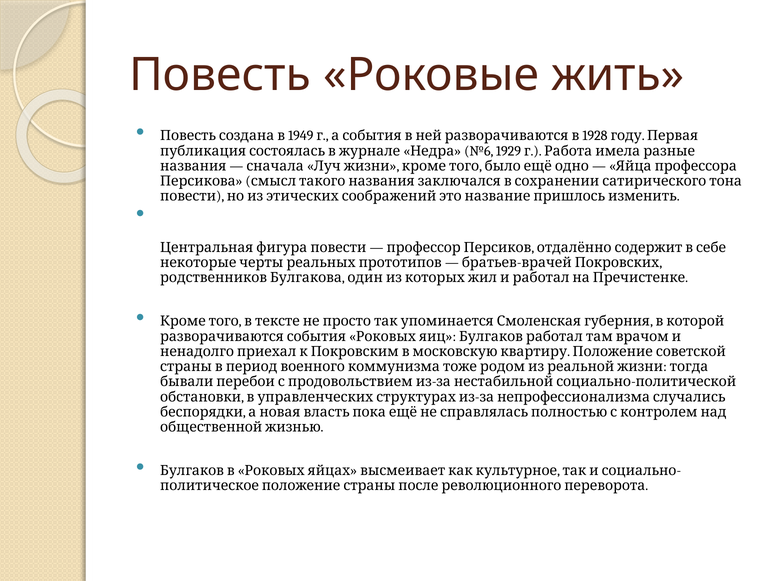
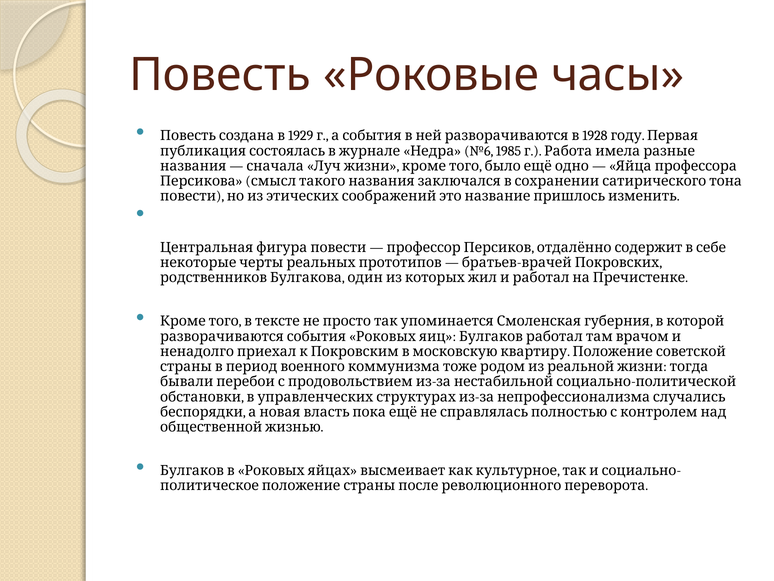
жить: жить -> часы (618, 75)
1949: 1949 -> 1929 (301, 136)
1929: 1929 -> 1985 (509, 151)
